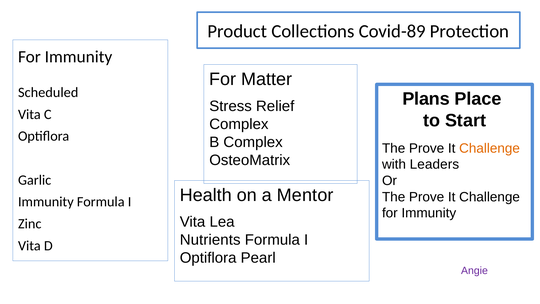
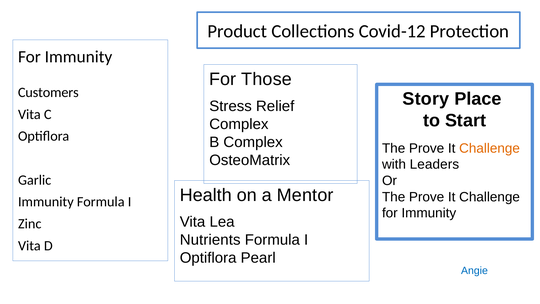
Covid-89: Covid-89 -> Covid-12 (392, 31)
Matter: Matter -> Those (267, 79)
Scheduled: Scheduled -> Customers (48, 92)
Plans: Plans -> Story (426, 99)
Angie colour: purple -> blue (474, 270)
